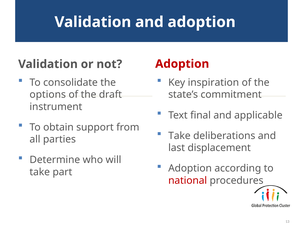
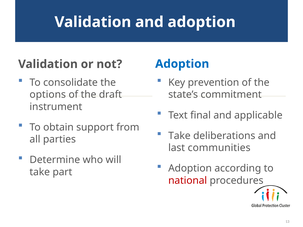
Adoption colour: red -> blue (182, 64)
inspiration: inspiration -> prevention (213, 83)
displacement: displacement -> communities (219, 148)
